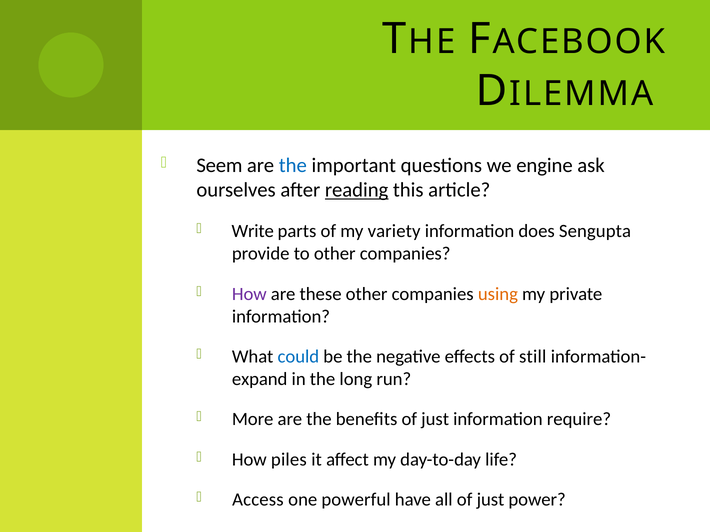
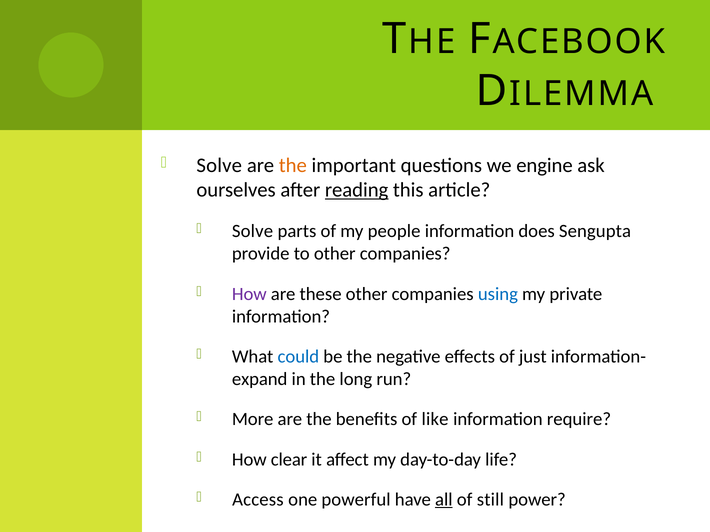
Seem: Seem -> Solve (219, 165)
the colour: blue -> orange (293, 165)
Write: Write -> Solve (253, 231)
variety: variety -> people (394, 231)
using colour: orange -> blue (498, 294)
still: still -> just (533, 357)
benefits of just: just -> like (435, 420)
piles: piles -> clear (289, 460)
all underline: none -> present (444, 500)
just: just -> still (490, 500)
